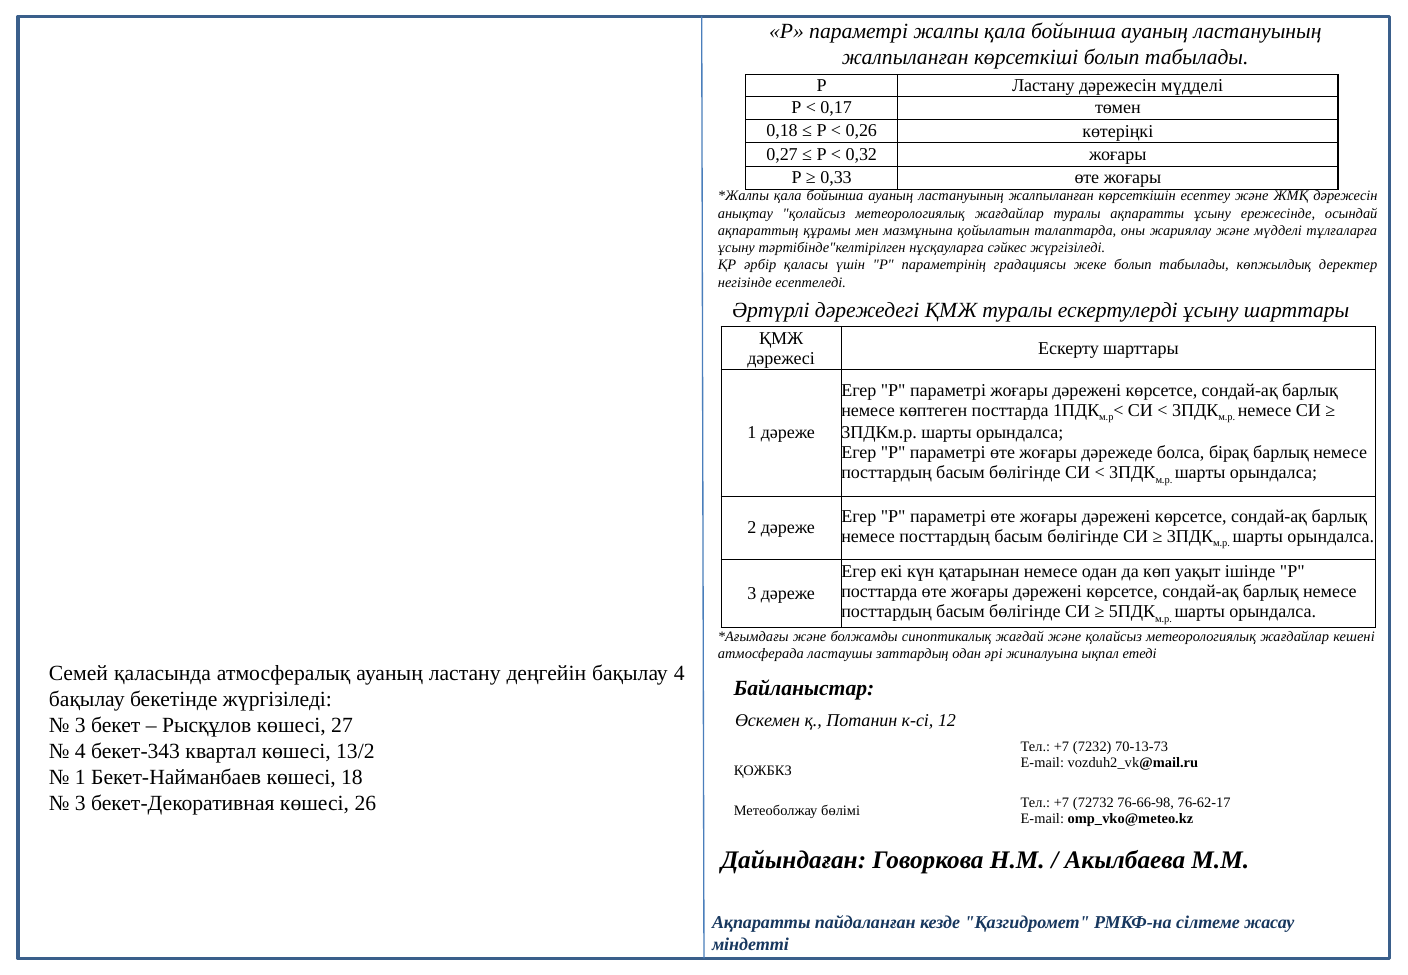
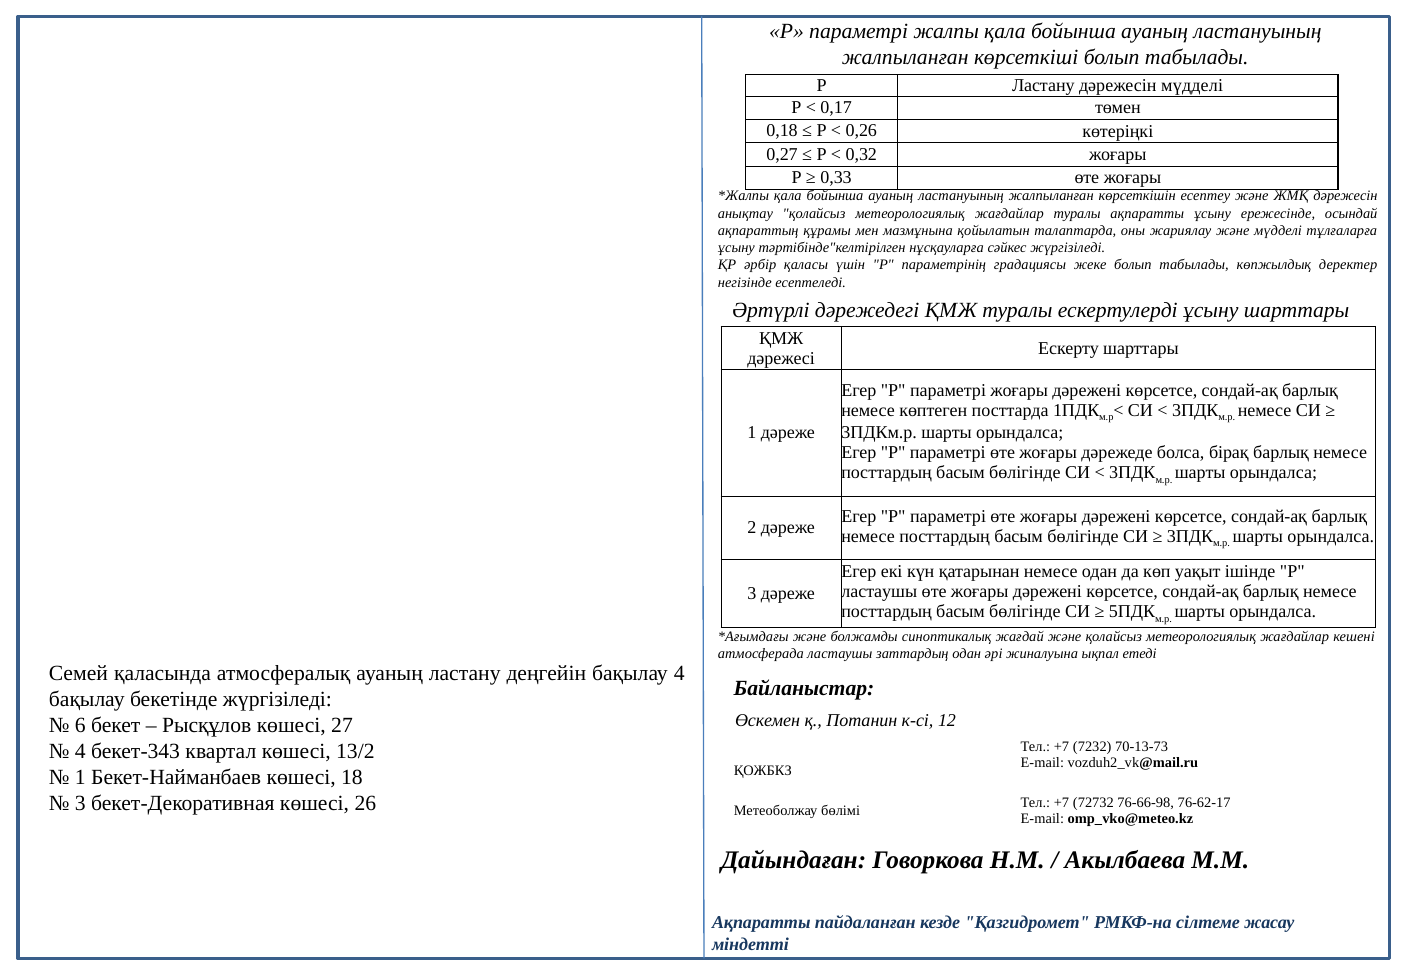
посттарда: посттарда -> ластаушы (879, 592)
3: 3 -> 6 (80, 725)
